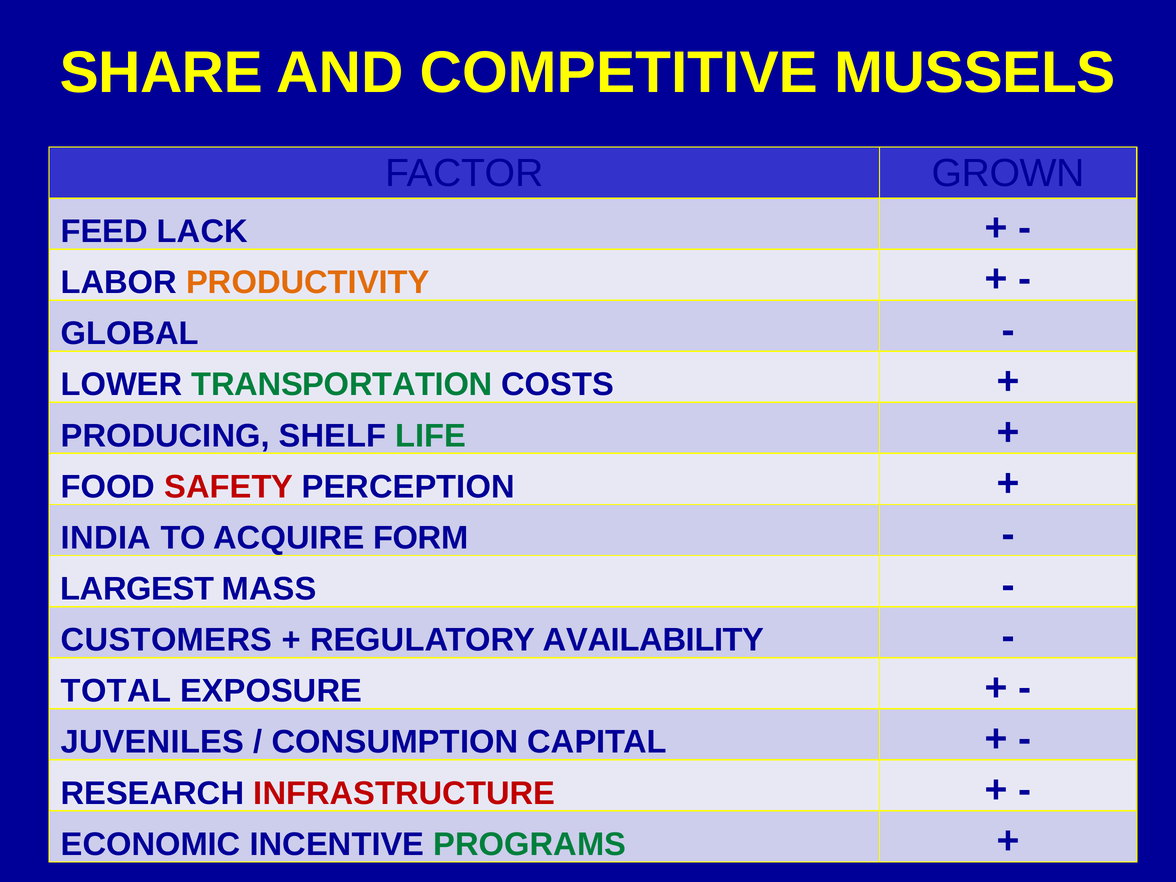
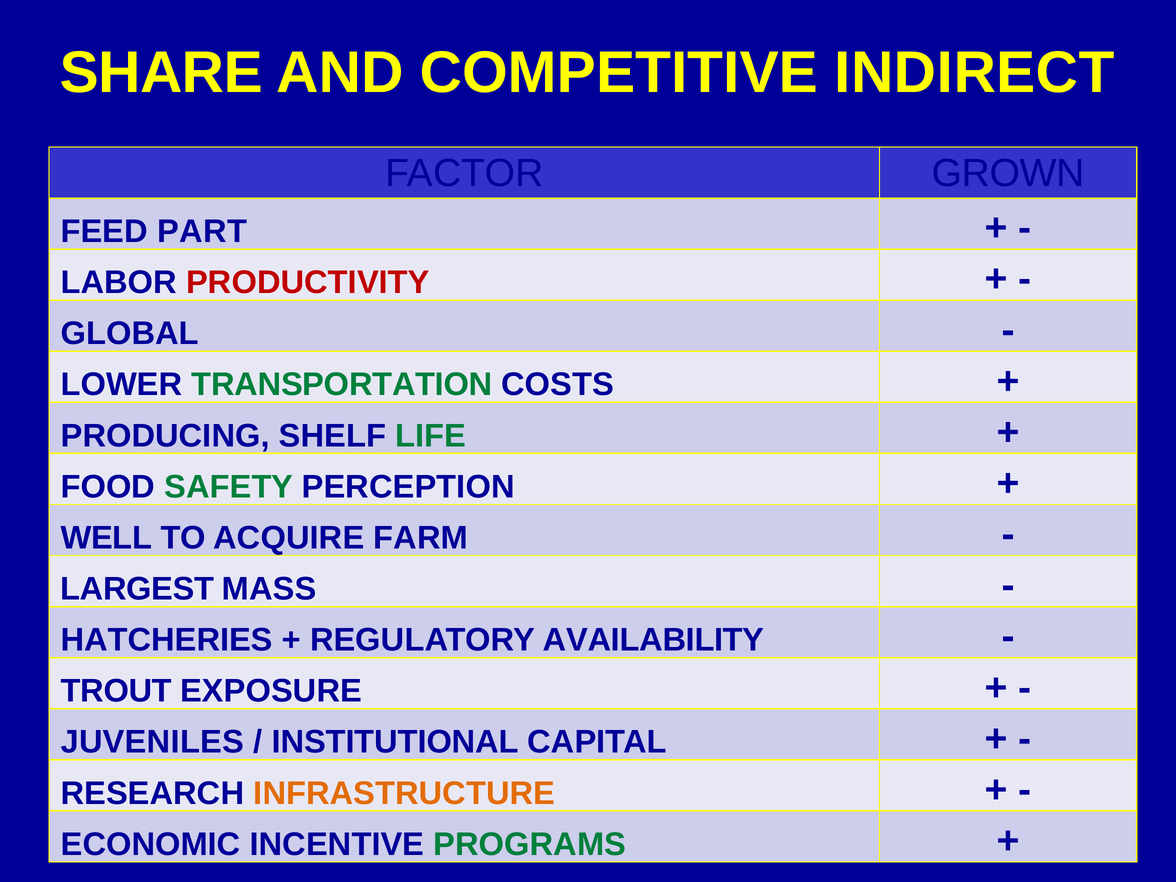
MUSSELS: MUSSELS -> INDIRECT (975, 73)
LACK: LACK -> PART (202, 231)
PRODUCTIVITY colour: orange -> red (308, 283)
SAFETY colour: red -> green (229, 487)
INDIA: INDIA -> WELL (106, 538)
FORM: FORM -> FARM (421, 538)
CUSTOMERS: CUSTOMERS -> HATCHERIES (167, 640)
TOTAL: TOTAL -> TROUT (116, 691)
CONSUMPTION: CONSUMPTION -> INSTITUTIONAL (395, 742)
INFRASTRUCTURE colour: red -> orange (404, 793)
